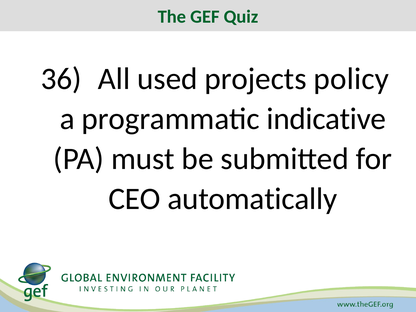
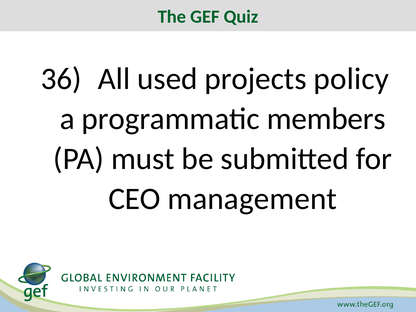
indicative: indicative -> members (326, 119)
automatically: automatically -> management (252, 199)
